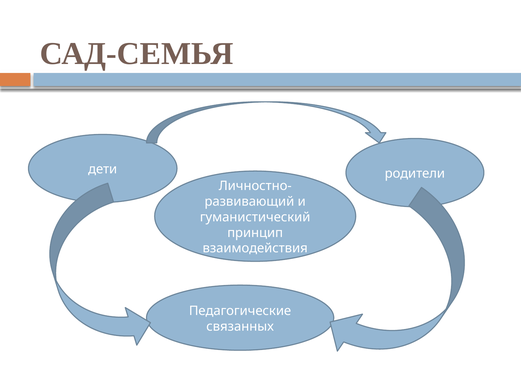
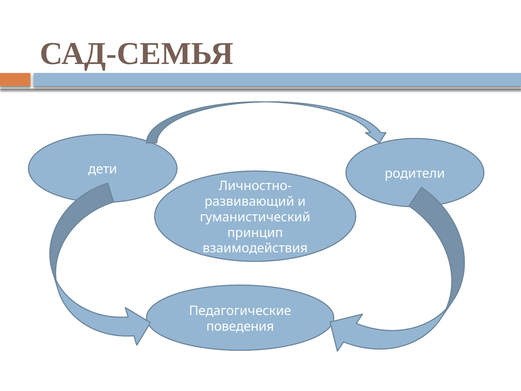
связанных: связанных -> поведения (240, 326)
